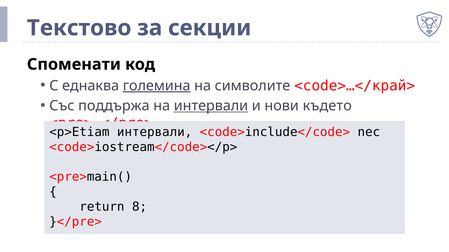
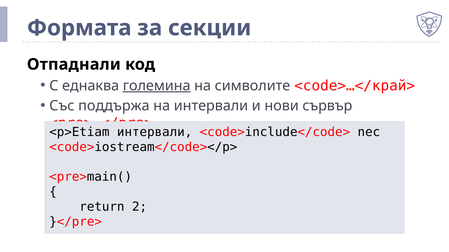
Текстово: Текстово -> Формата (79, 28)
Споменати: Споменати -> Отпаднали (74, 65)
интервали underline: present -> none (211, 106)
където: където -> сървър (327, 106)
8: 8 -> 2 (140, 207)
